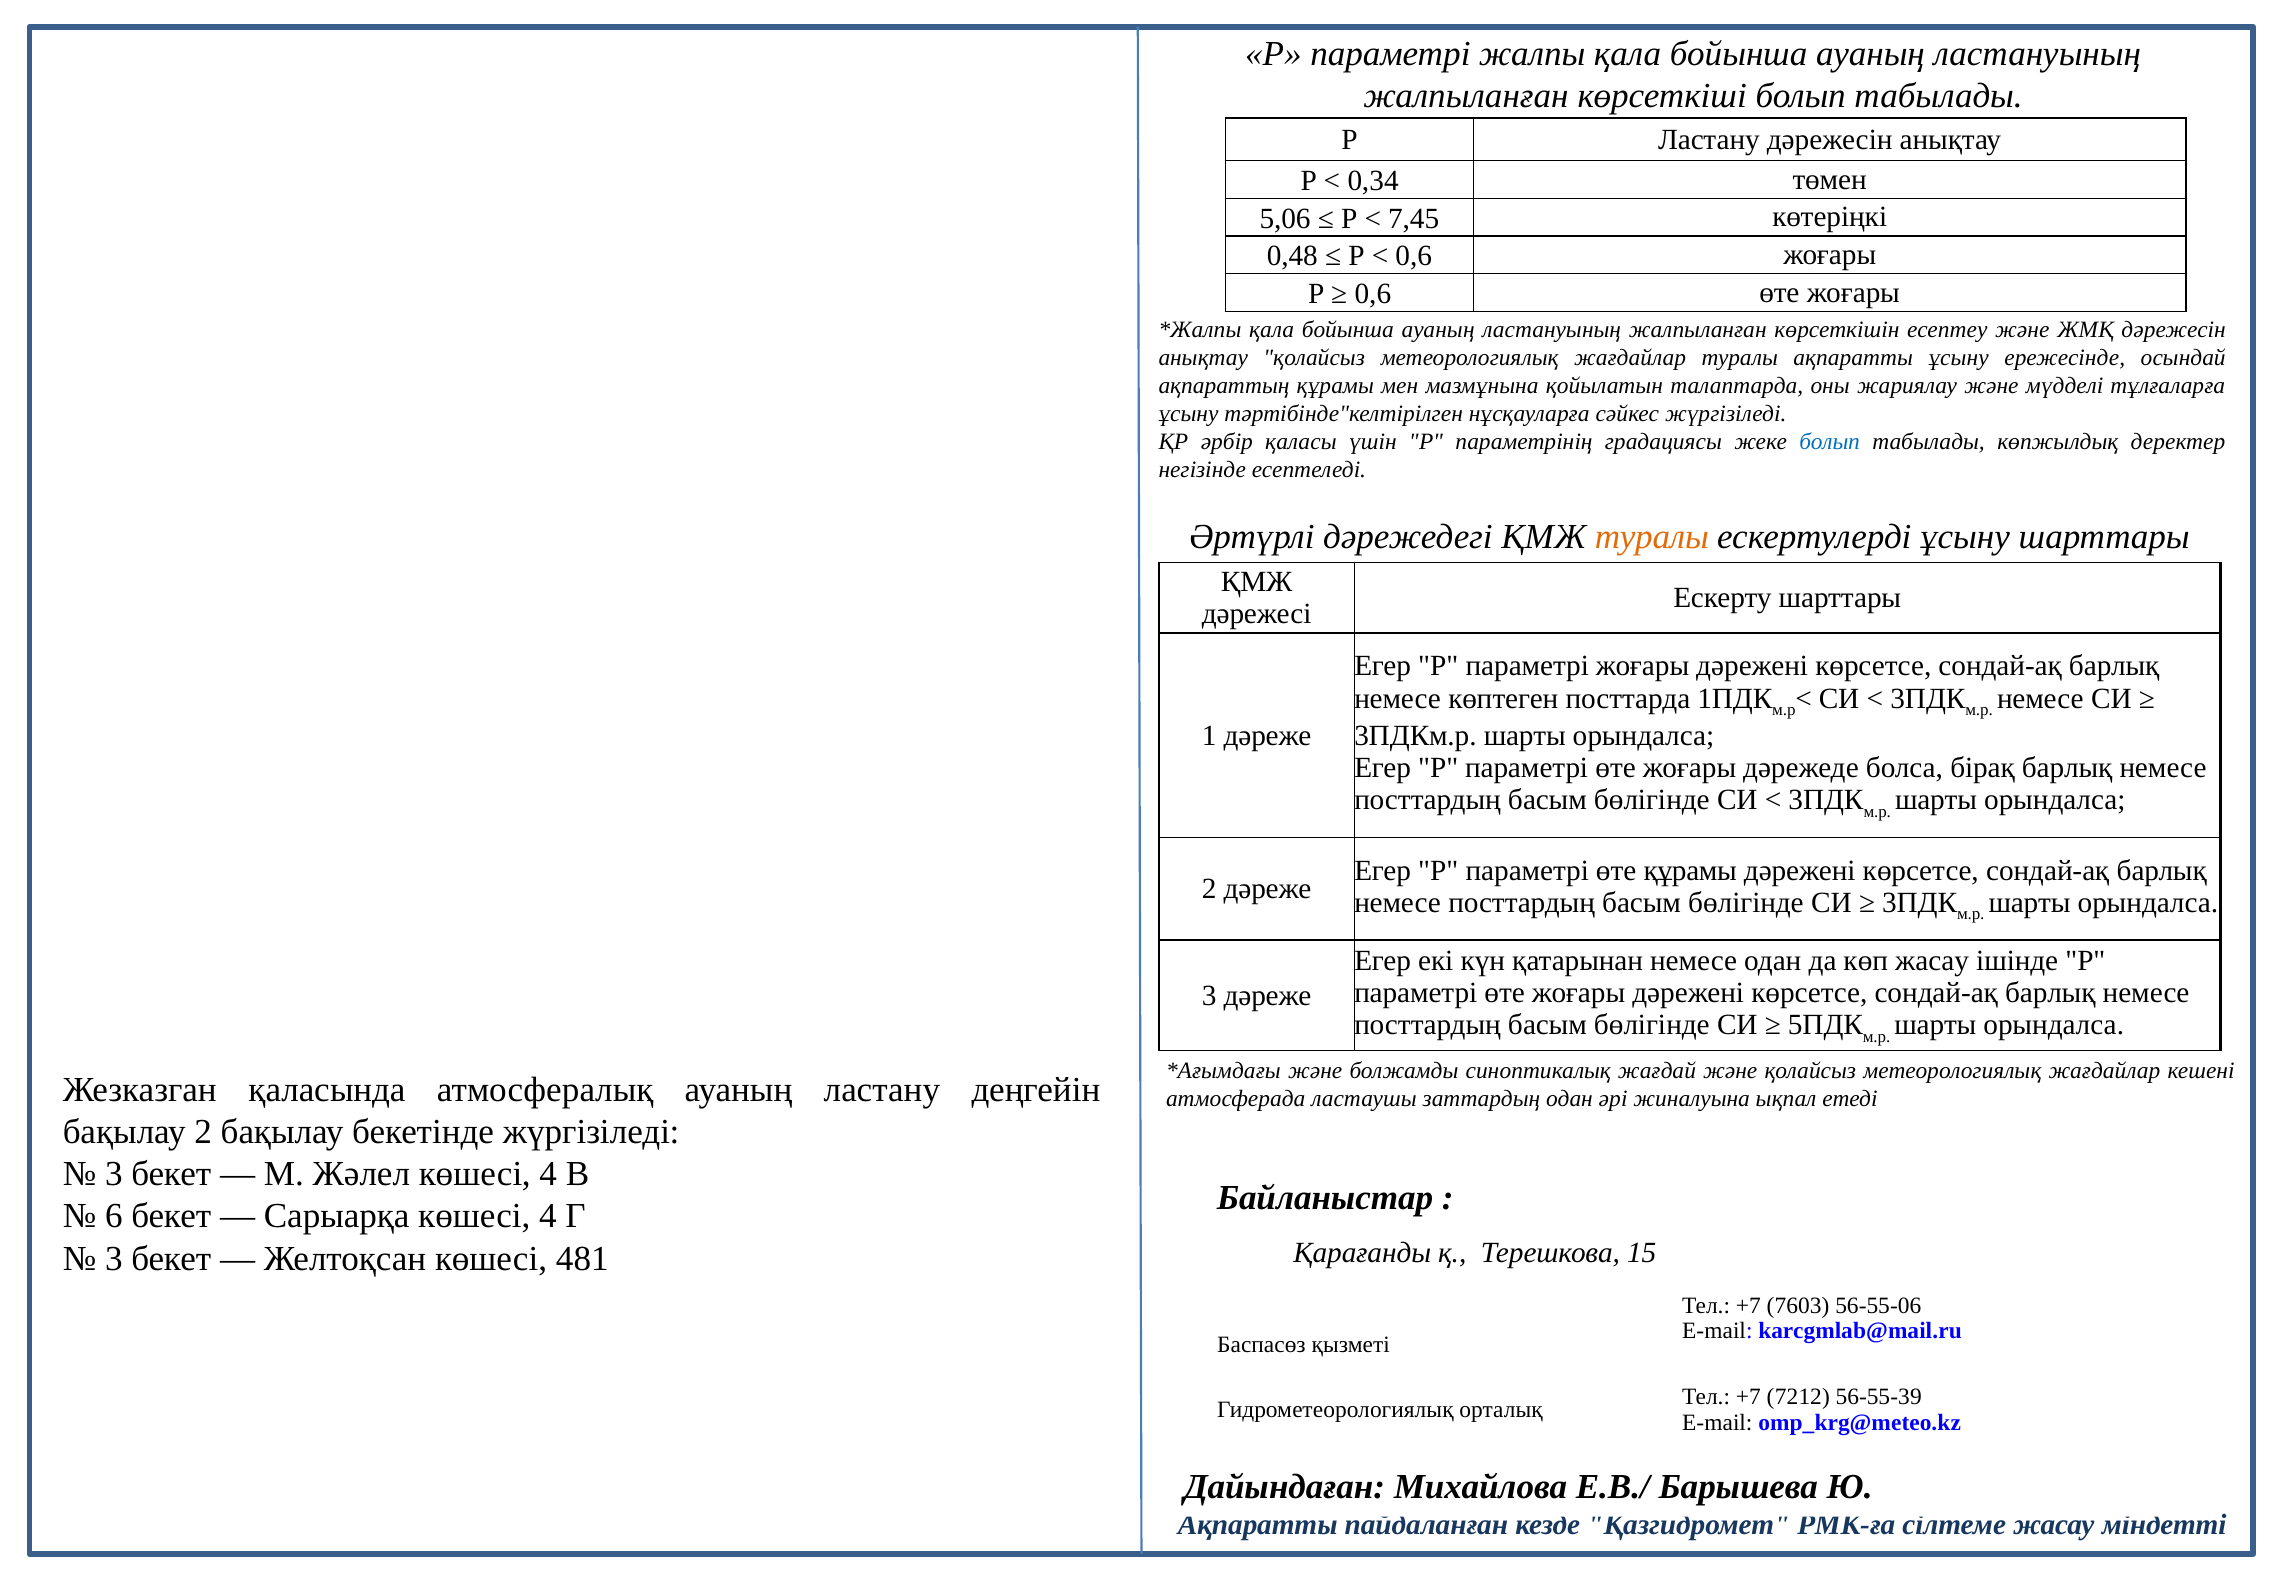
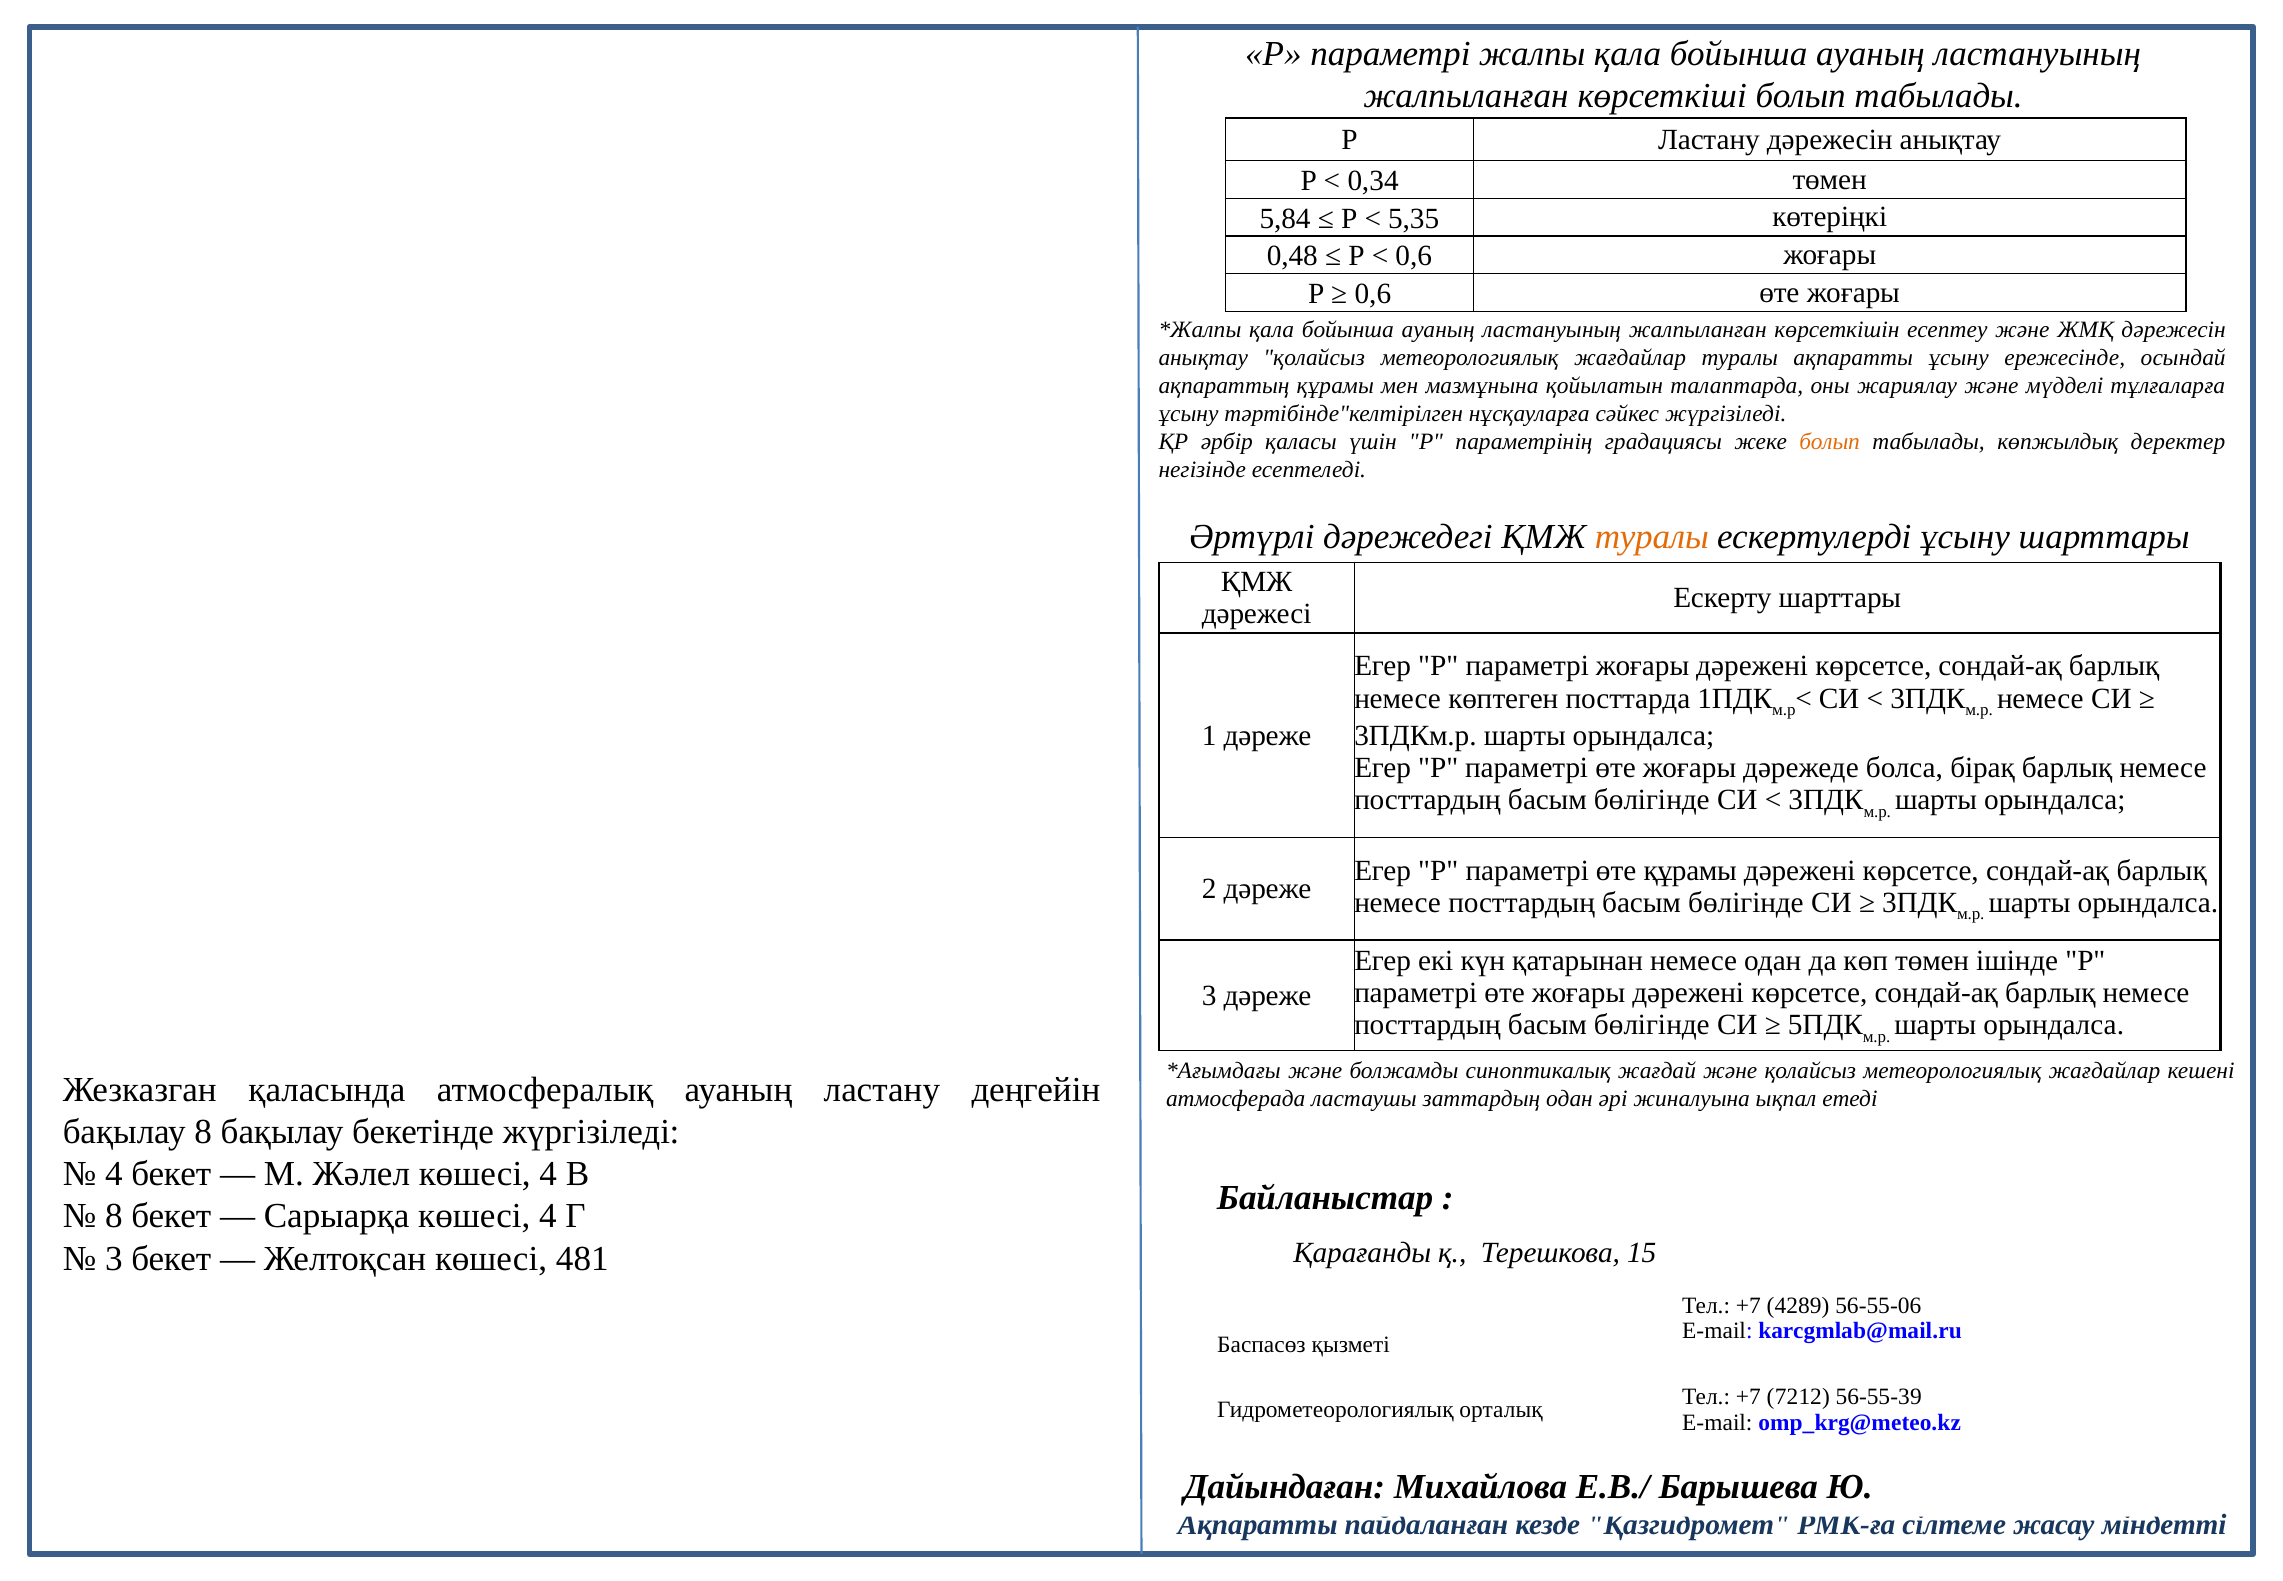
5,06: 5,06 -> 5,84 (1285, 218)
7,45: 7,45 -> 5,35 (1414, 218)
болып colour: blue -> orange (1830, 442)
көп жасау: жасау -> төмен (1932, 960)
бақылау 2: 2 -> 8 (203, 1132)
3: 3 -> 4 (114, 1174)
6: 6 -> 8 (114, 1216)
7603: 7603 -> 4289 (1798, 1305)
